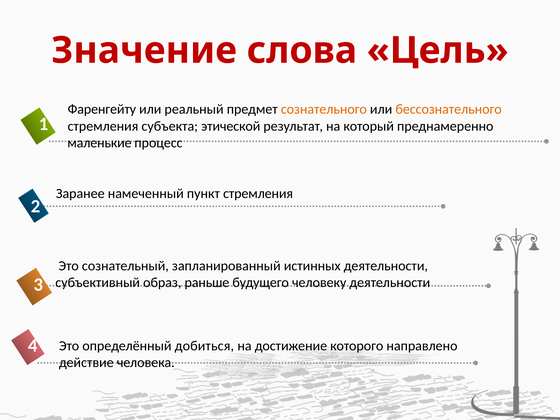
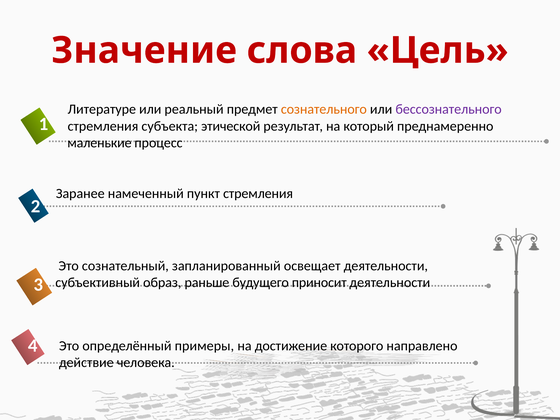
Фаренгейту: Фаренгейту -> Литературе (102, 109)
бессознательного colour: orange -> purple (449, 109)
истинных: истинных -> освещает (312, 266)
человеку: человеку -> приносит (319, 283)
добиться: добиться -> примеры (204, 346)
